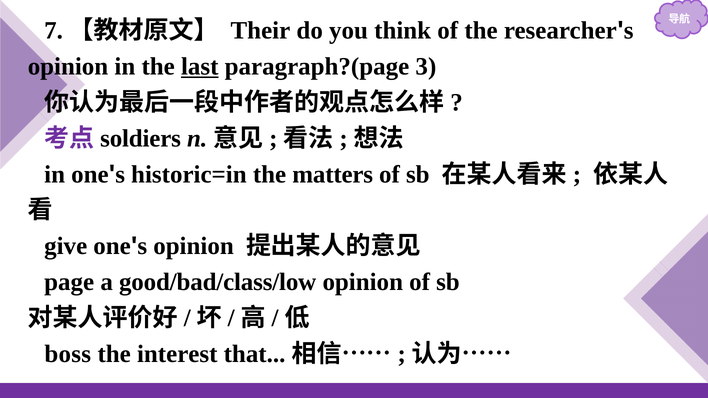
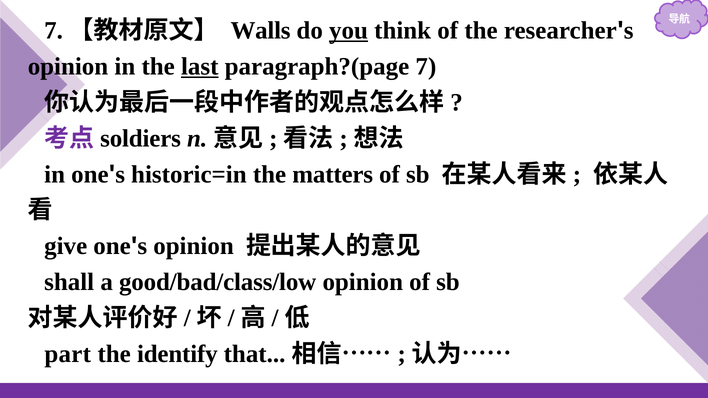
Their: Their -> Walls (261, 30)
you underline: none -> present (349, 30)
paragraph?(page 3: 3 -> 7 (426, 66)
page: page -> shall (69, 282)
boss: boss -> part (68, 354)
interest: interest -> identify (177, 354)
